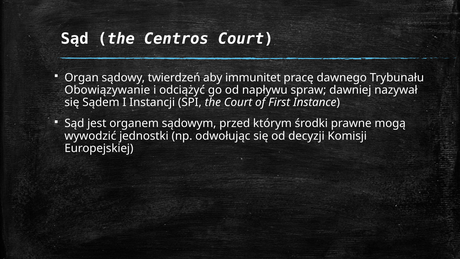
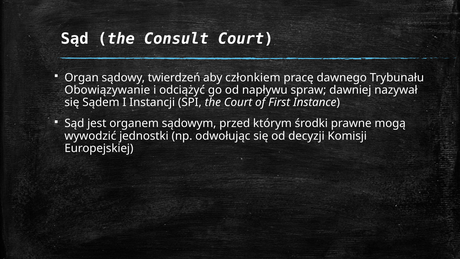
Centros: Centros -> Consult (176, 39)
immunitet: immunitet -> członkiem (253, 78)
